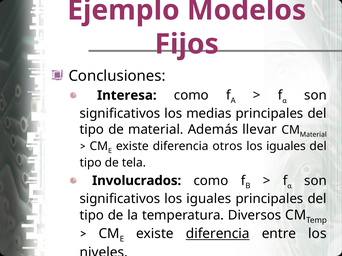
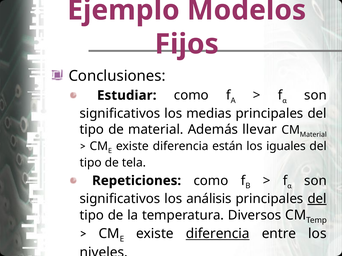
Interesa: Interesa -> Estudiar (127, 95)
otros: otros -> están (227, 146)
Involucrados: Involucrados -> Repeticiones (137, 180)
significativos los iguales: iguales -> análisis (209, 199)
del underline: none -> present (317, 199)
